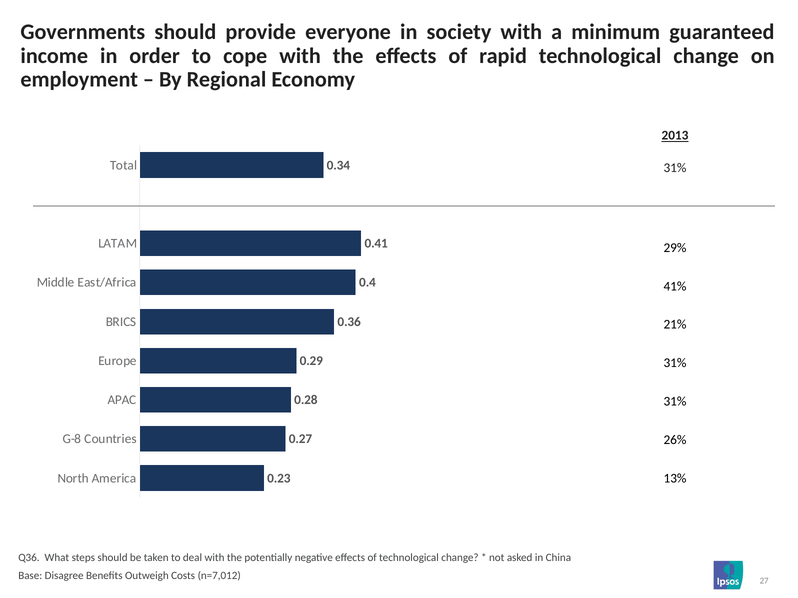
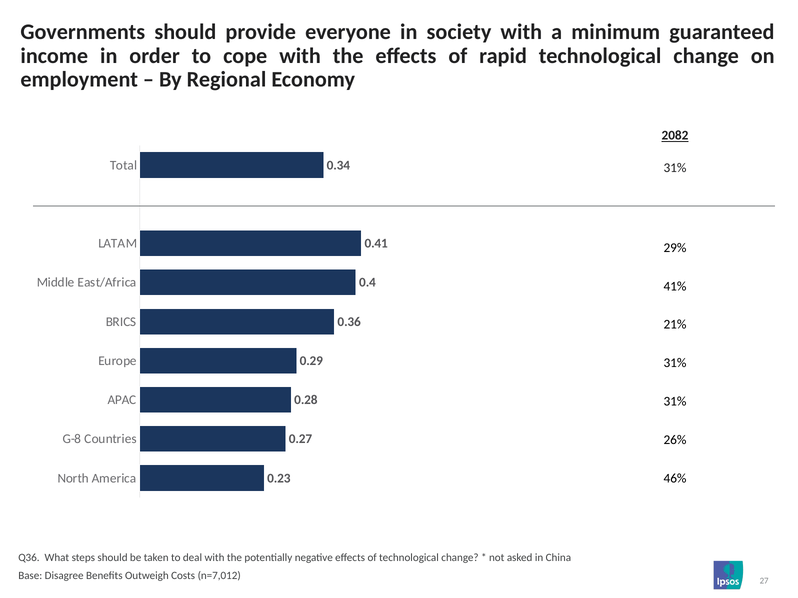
2013: 2013 -> 2082 (675, 136)
13%: 13% -> 46% (675, 479)
